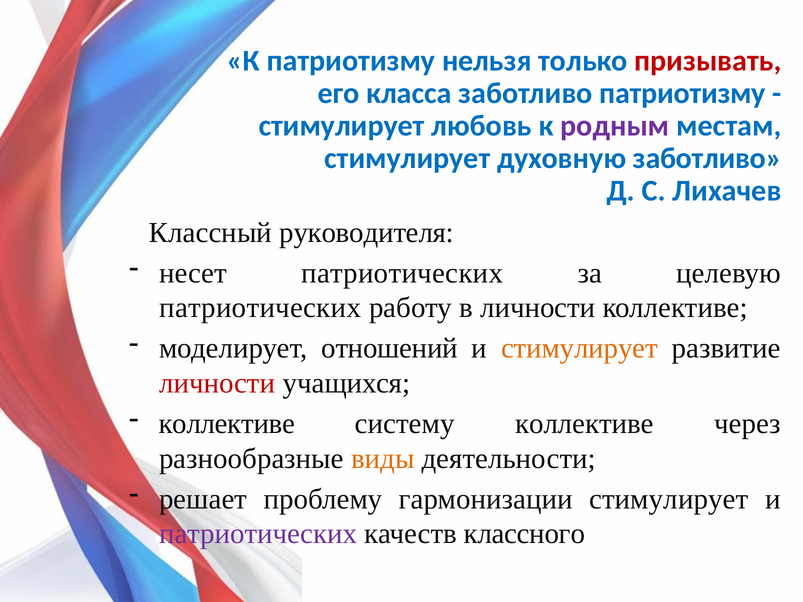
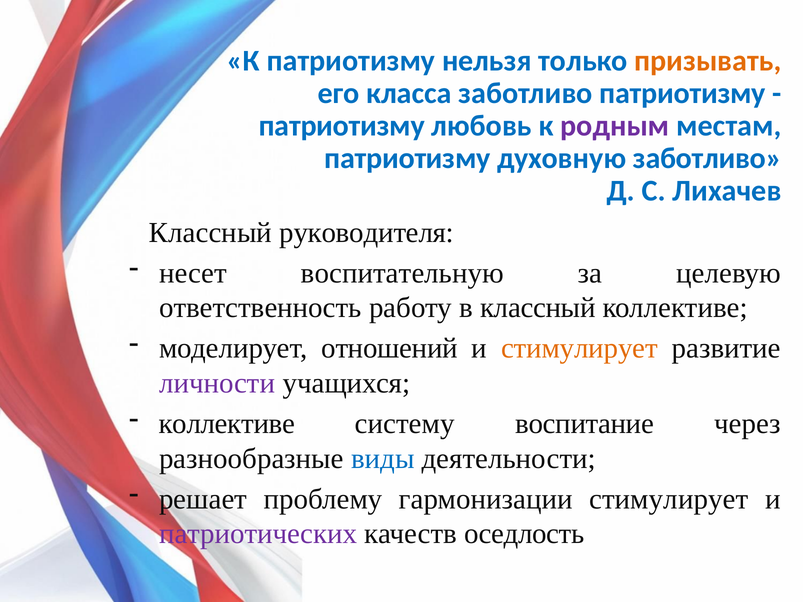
призывать colour: red -> orange (708, 61)
стимулирует: стимулирует -> патриотизму (342, 126)
стимулирует: стимулирует -> патриотизму (407, 158)
несет патриотических: патриотических -> воспитательную (402, 273)
патриотических: патриотических -> ответственность (260, 308)
в личности: личности -> классный (538, 308)
личности colour: red -> purple (217, 383)
систему коллективе: коллективе -> воспитание (585, 424)
виды colour: orange -> blue (383, 459)
классного: классного -> оседлость (524, 534)
